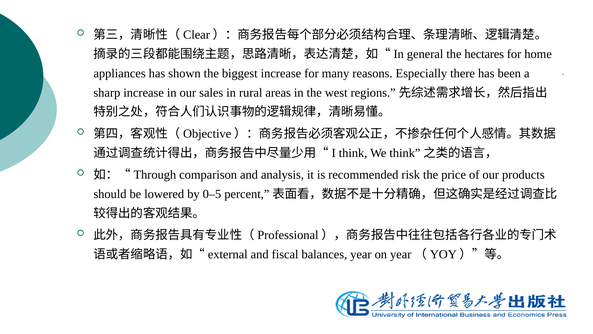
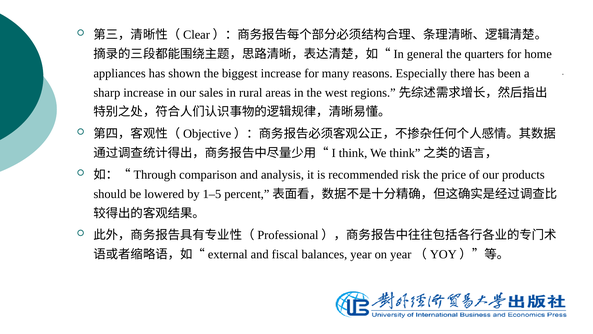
hectares: hectares -> quarters (484, 54)
0–5: 0–5 -> 1–5 (212, 194)
